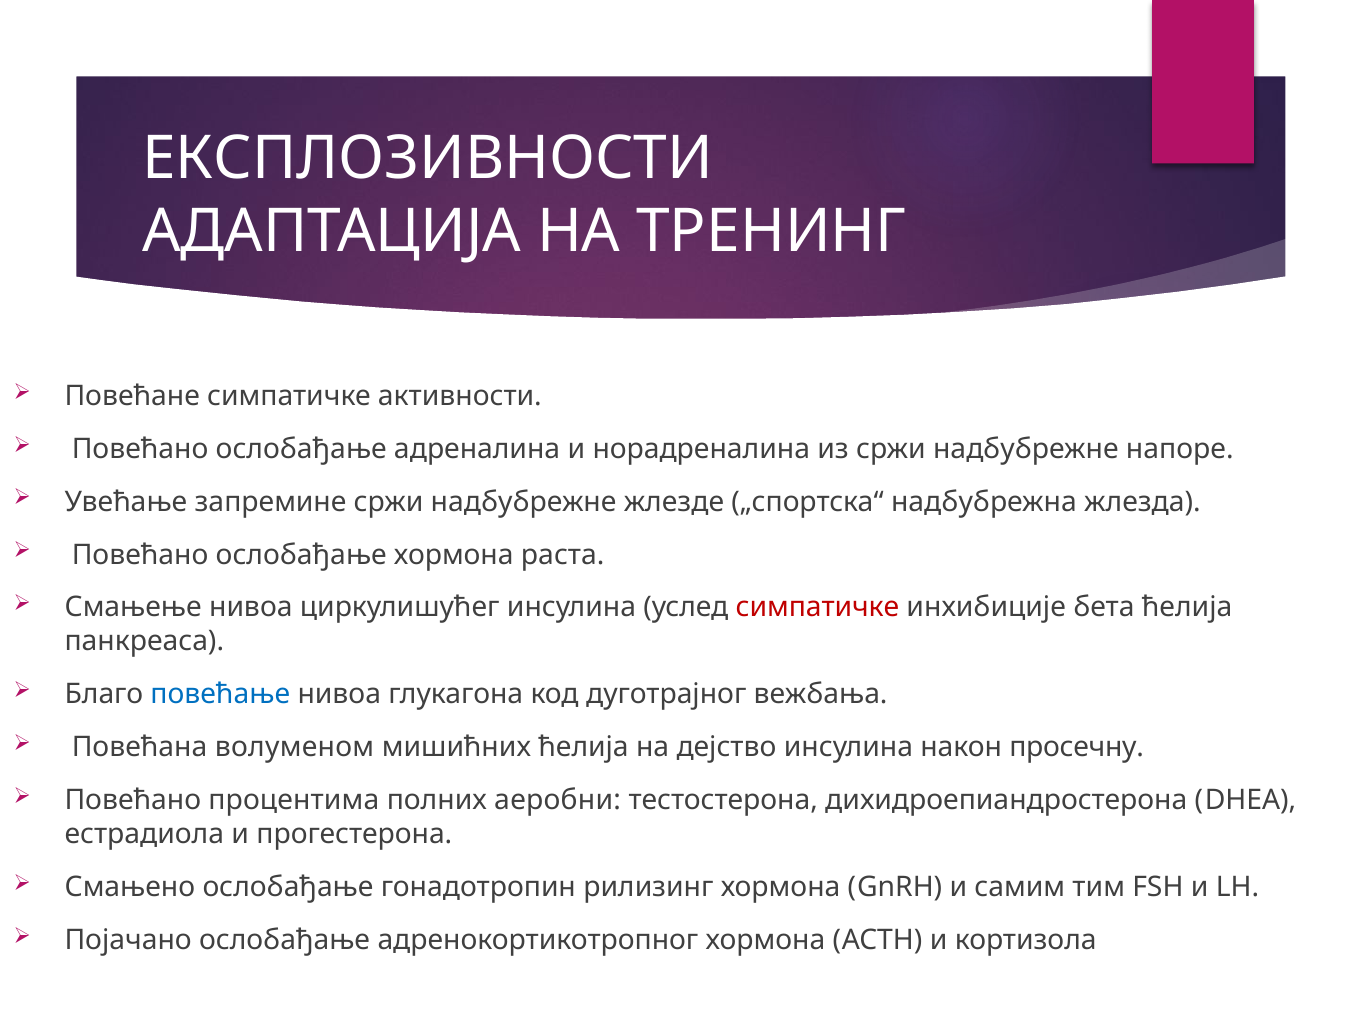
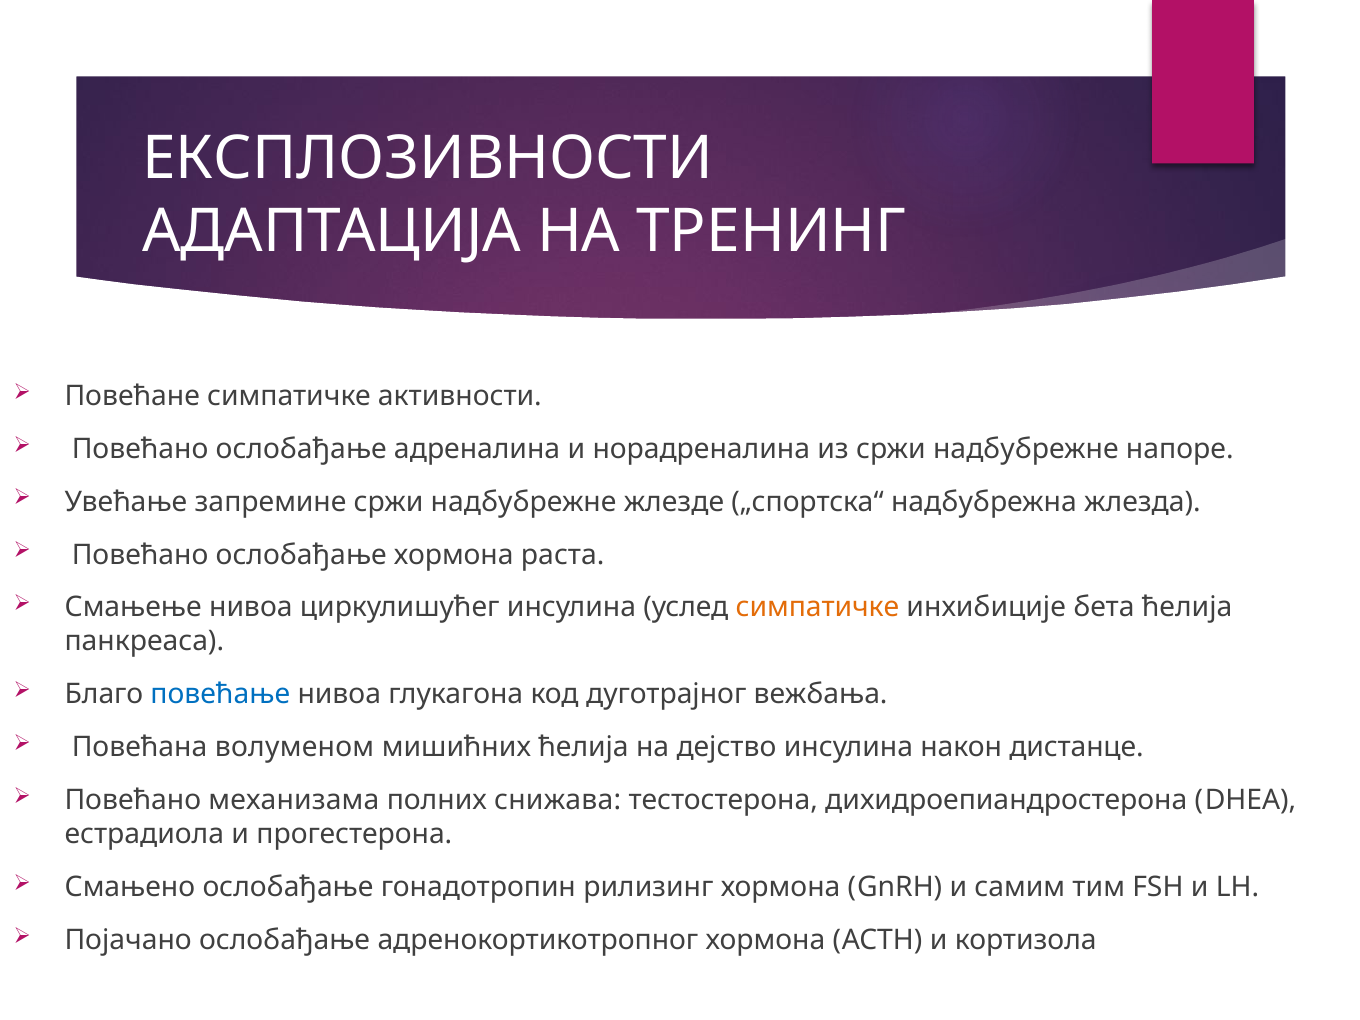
симпатичке colour: red -> orange (817, 608)
просечну: просечну -> дистанце (1077, 747)
процентима: процентима -> механизама (294, 800)
аеробни: аеробни -> снижава (558, 800)
